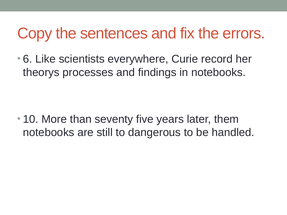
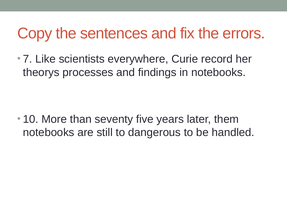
6: 6 -> 7 (28, 59)
